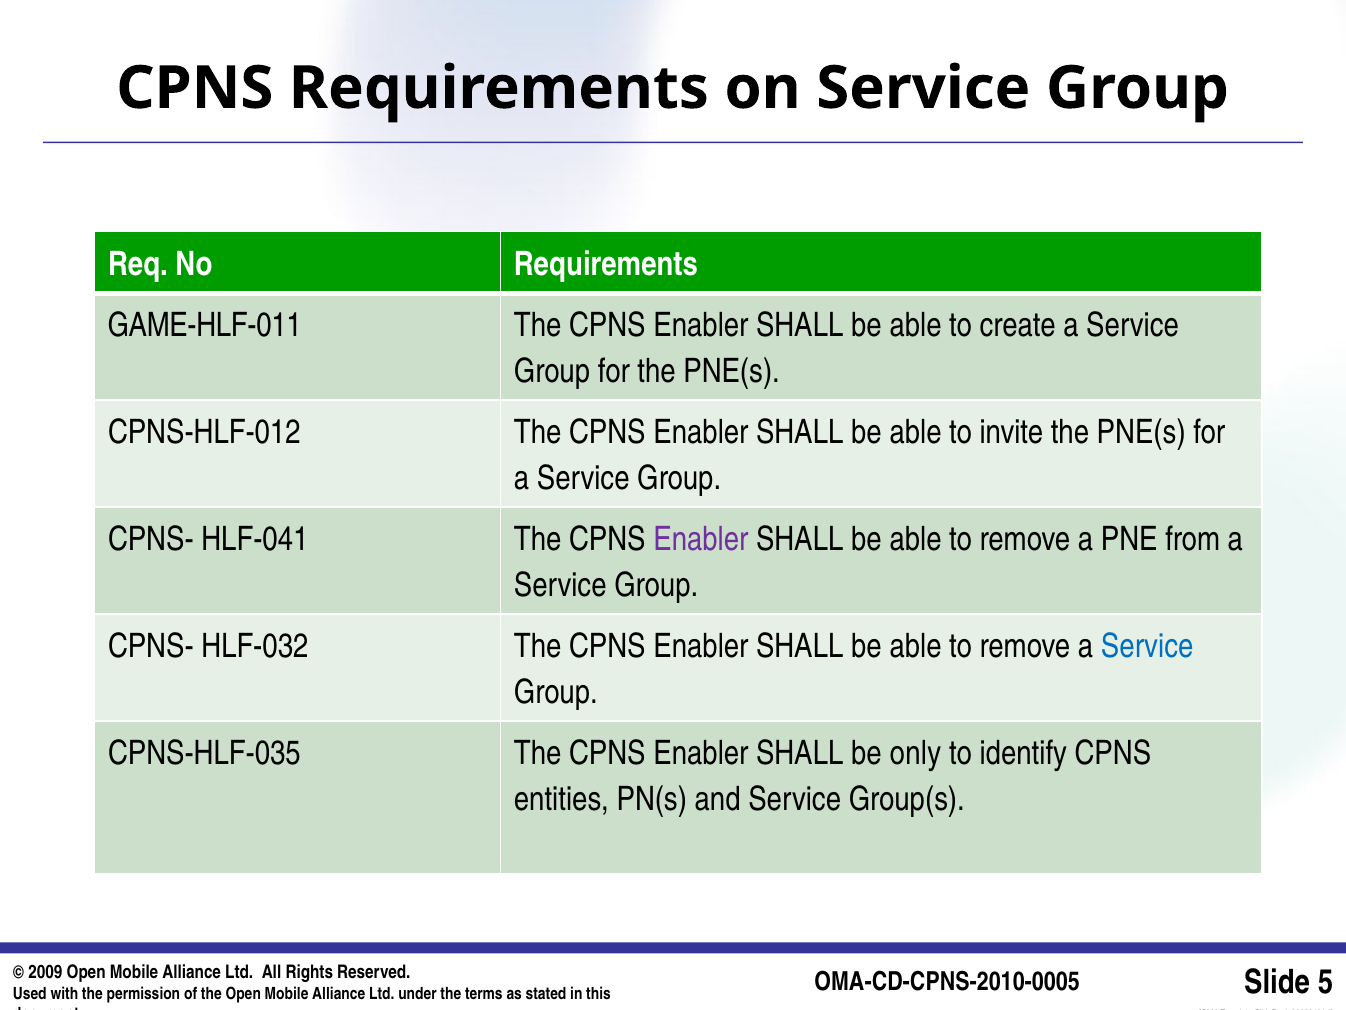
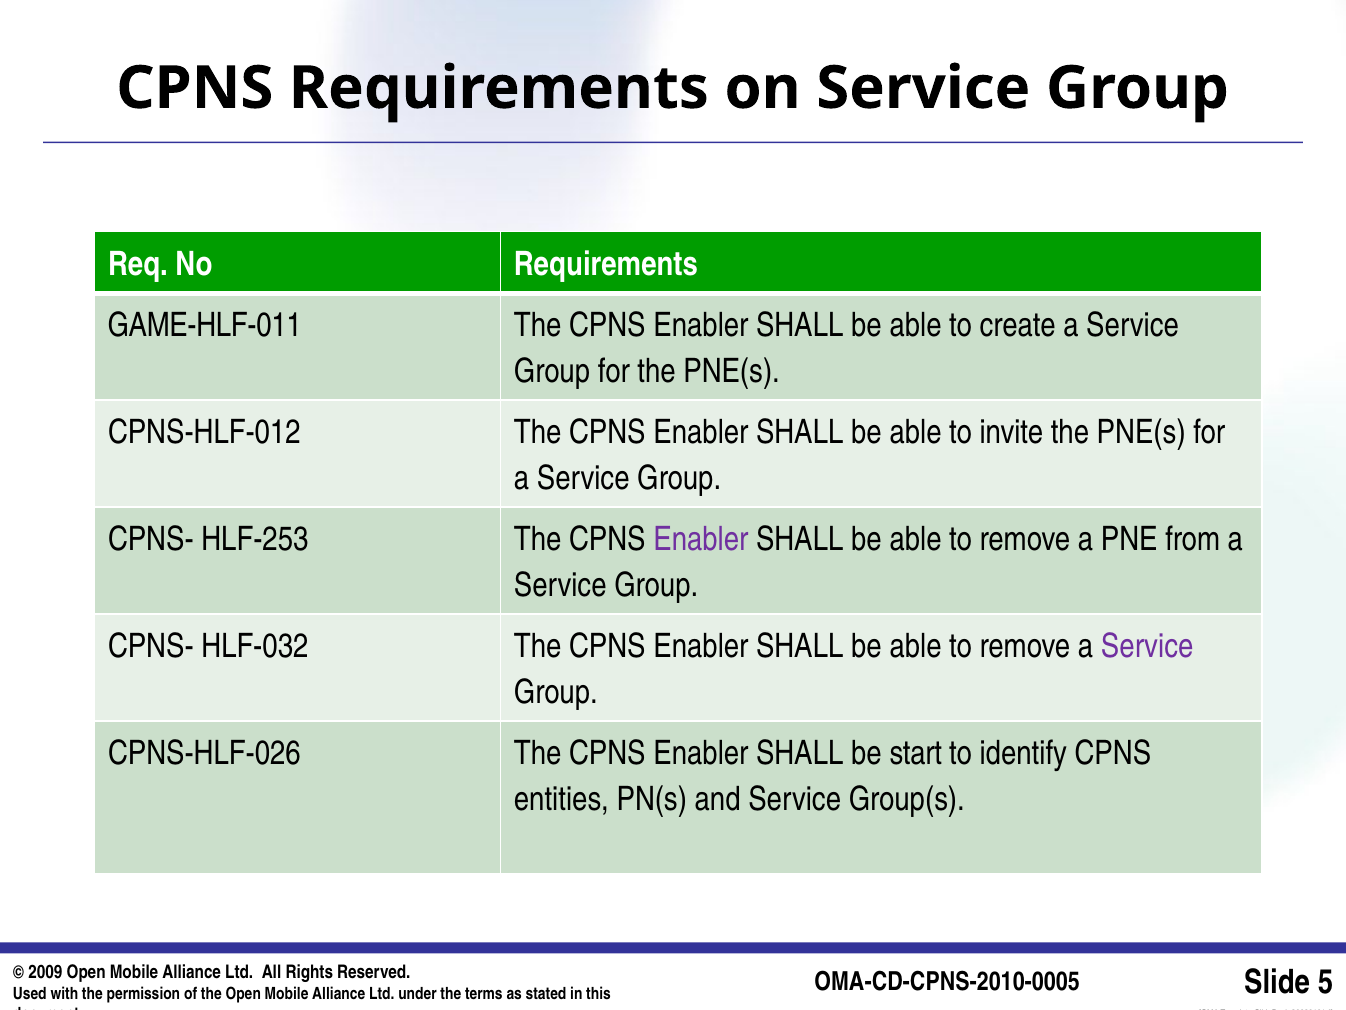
HLF-041: HLF-041 -> HLF-253 (255, 539)
Service colour: blue -> purple (1147, 646)
CPNS-HLF-035: CPNS-HLF-035 -> CPNS-HLF-026 (204, 753)
only: only -> start (916, 753)
